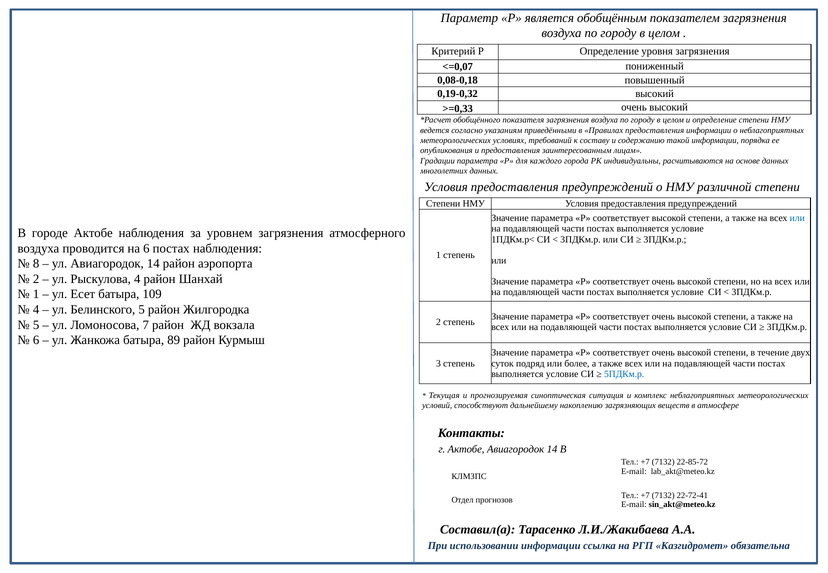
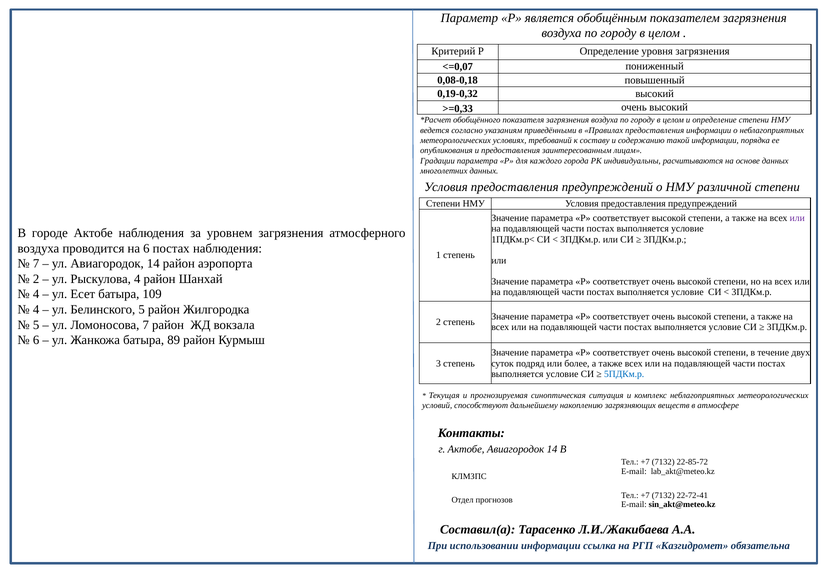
или colour: blue -> purple (797, 218)
8: 8 -> 7 (36, 264)
1: 1 -> 4 (36, 294)
